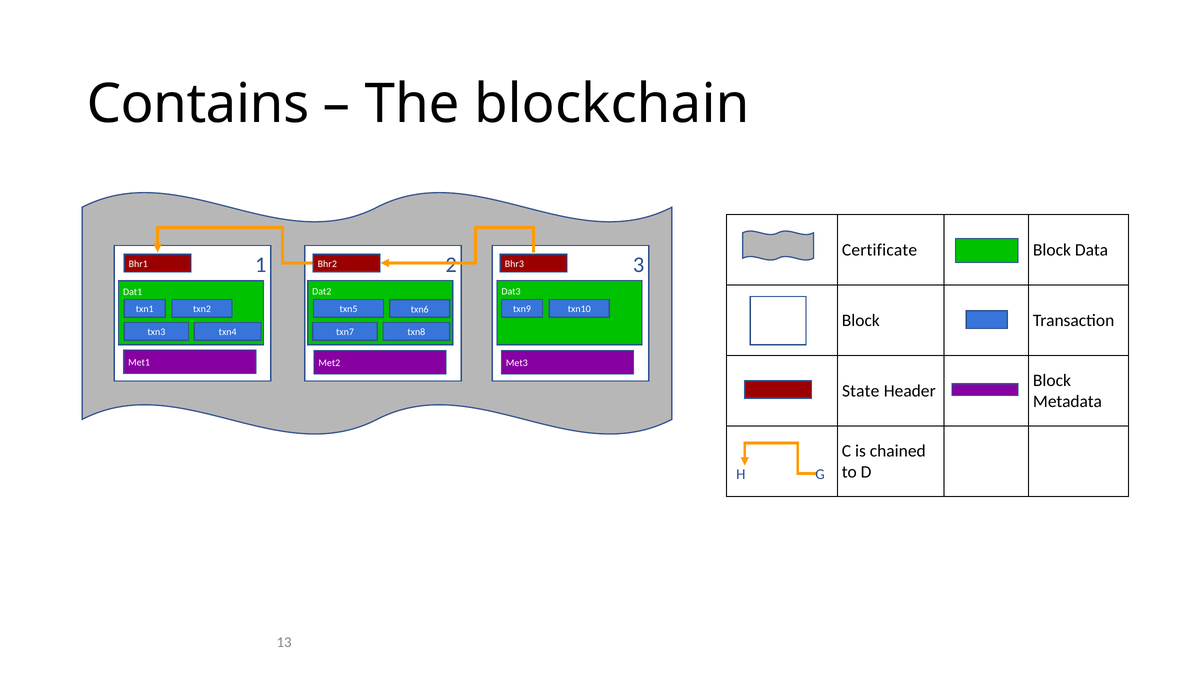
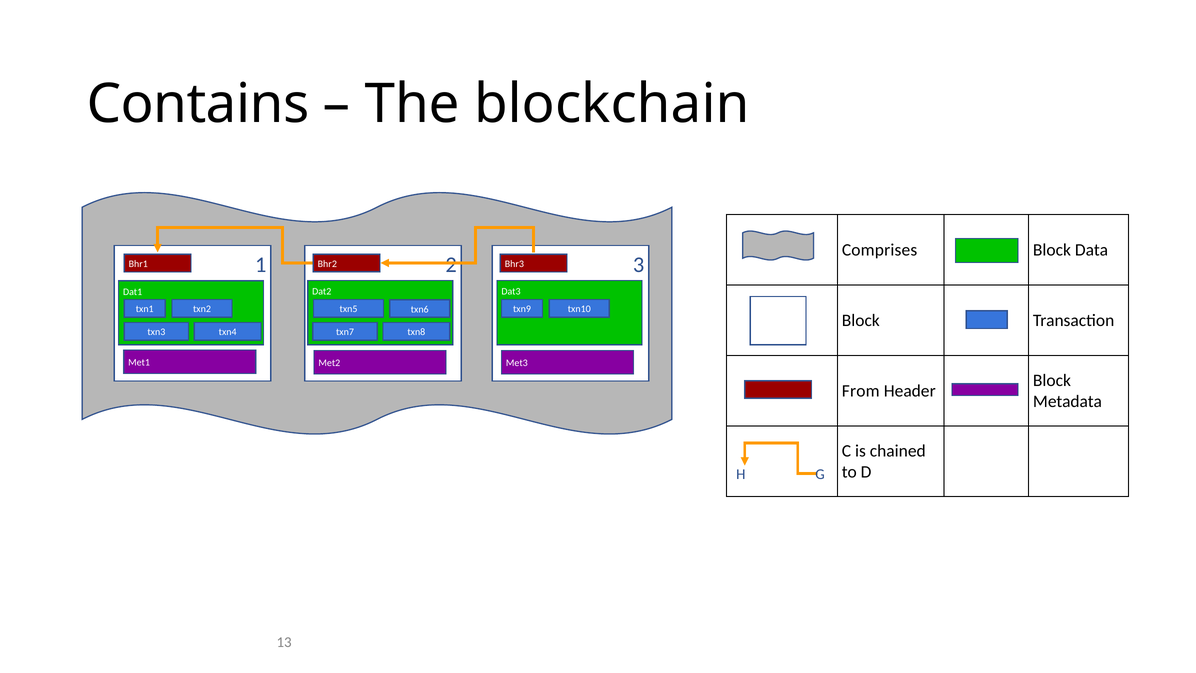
Certificate: Certificate -> Comprises (880, 250)
State: State -> From (861, 391)
